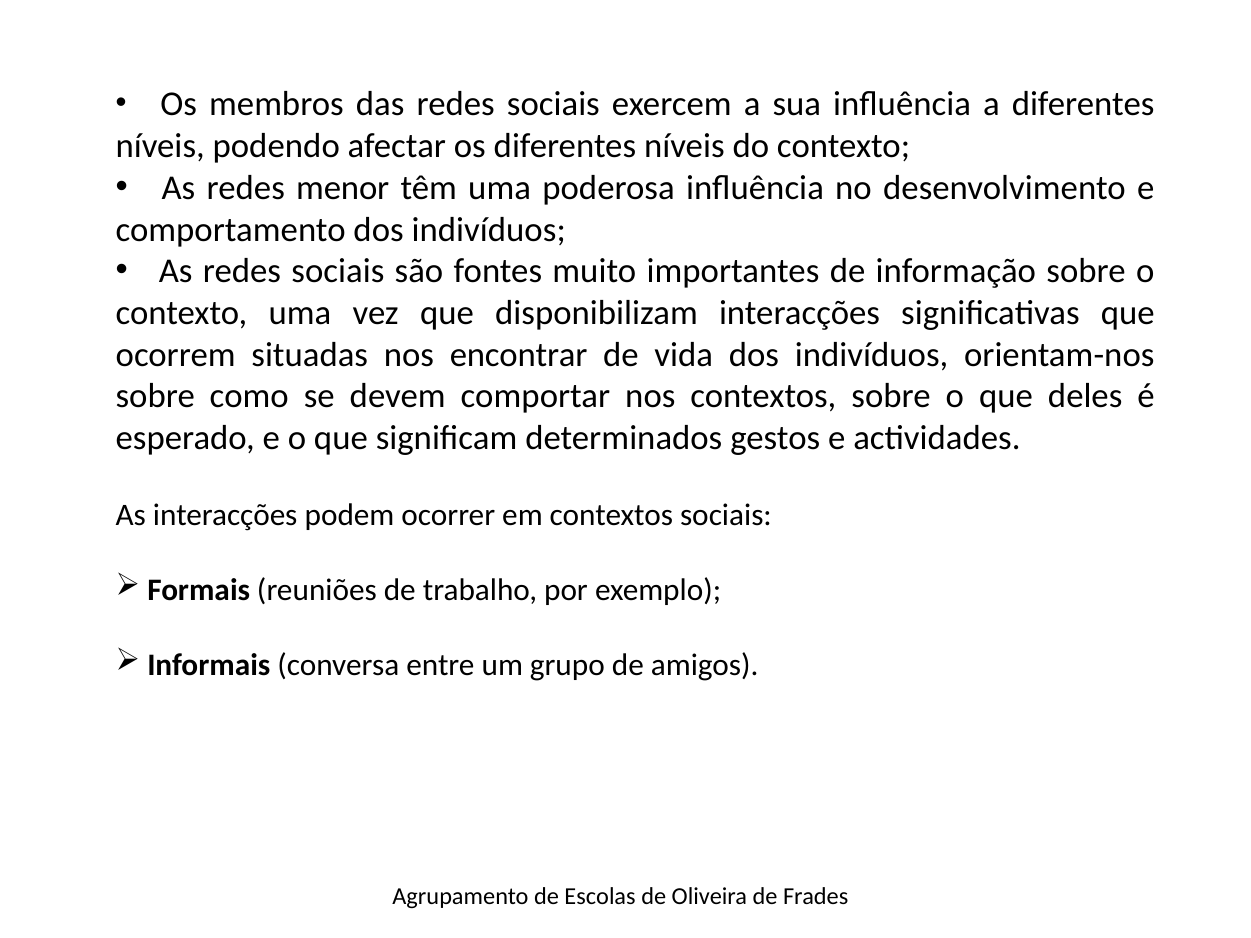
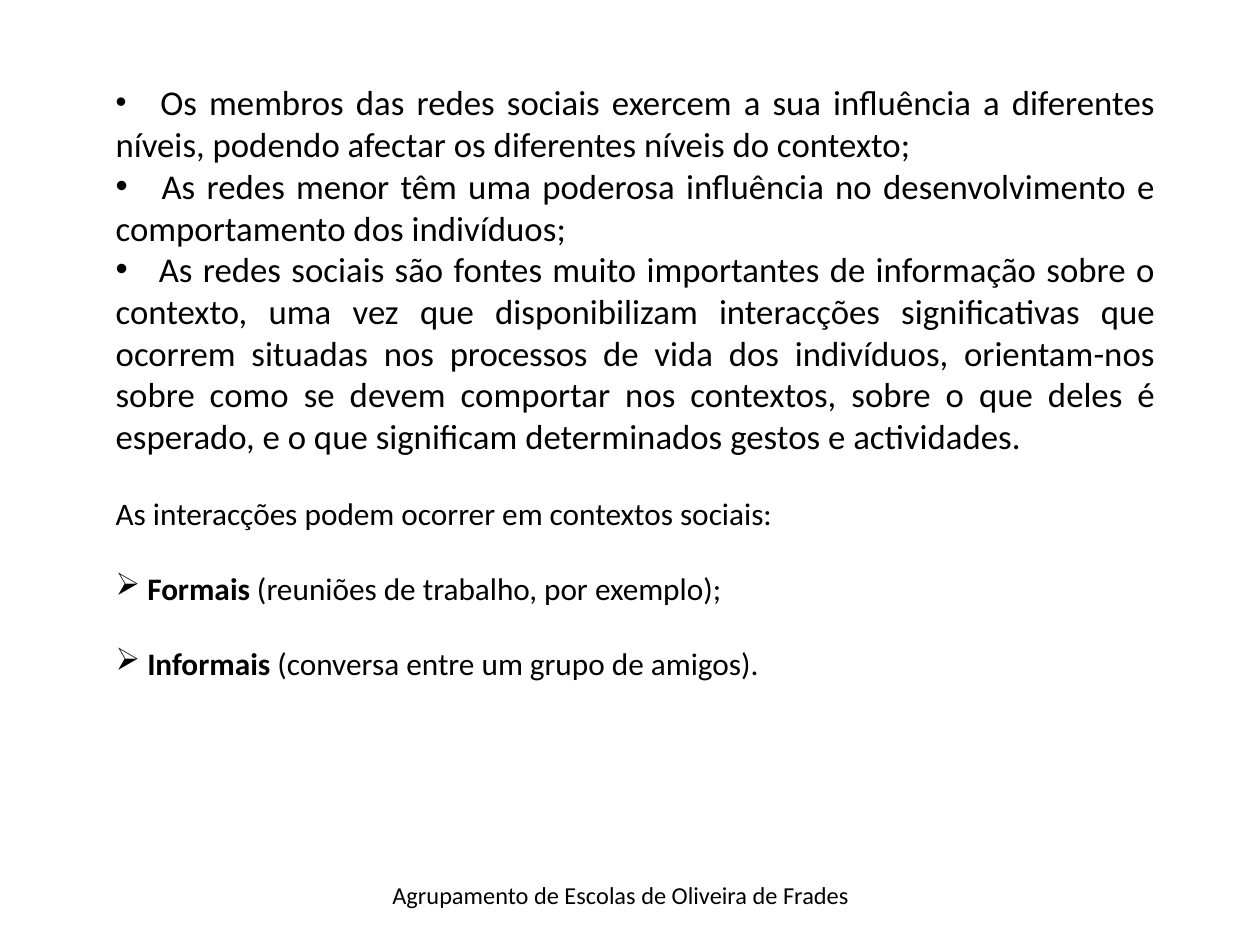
encontrar: encontrar -> processos (519, 355)
